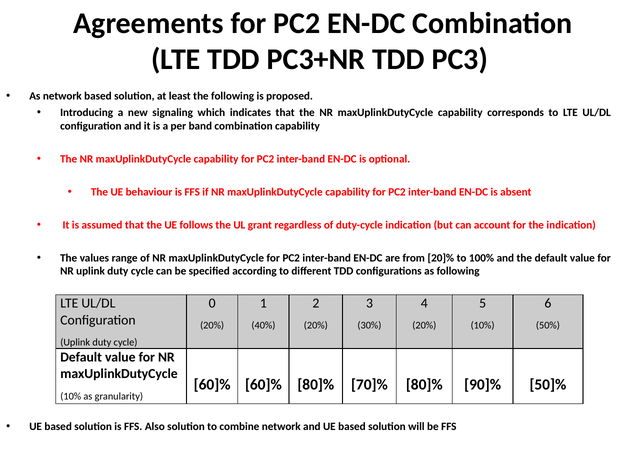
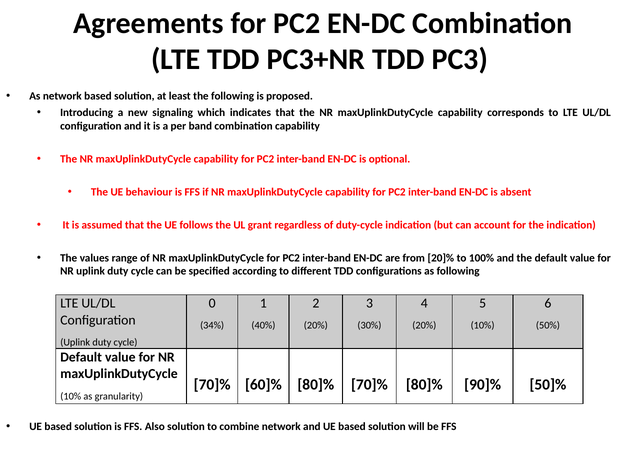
20%: 20% -> 34% (212, 325)
60]%: 60]% -> 70]% (212, 384)
